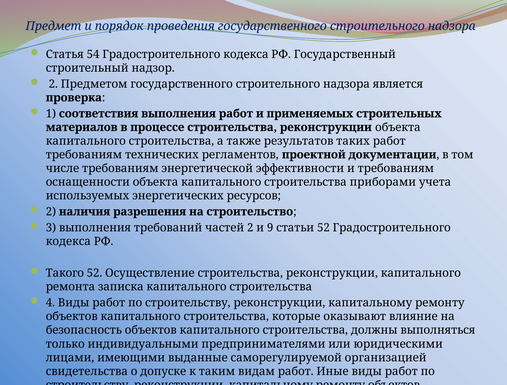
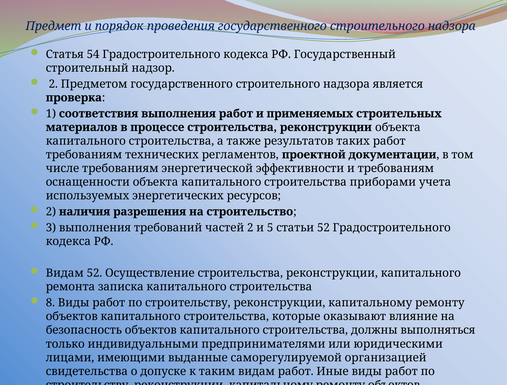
9: 9 -> 5 (270, 227)
Такого: Такого -> Видам (65, 273)
4: 4 -> 8 (50, 303)
